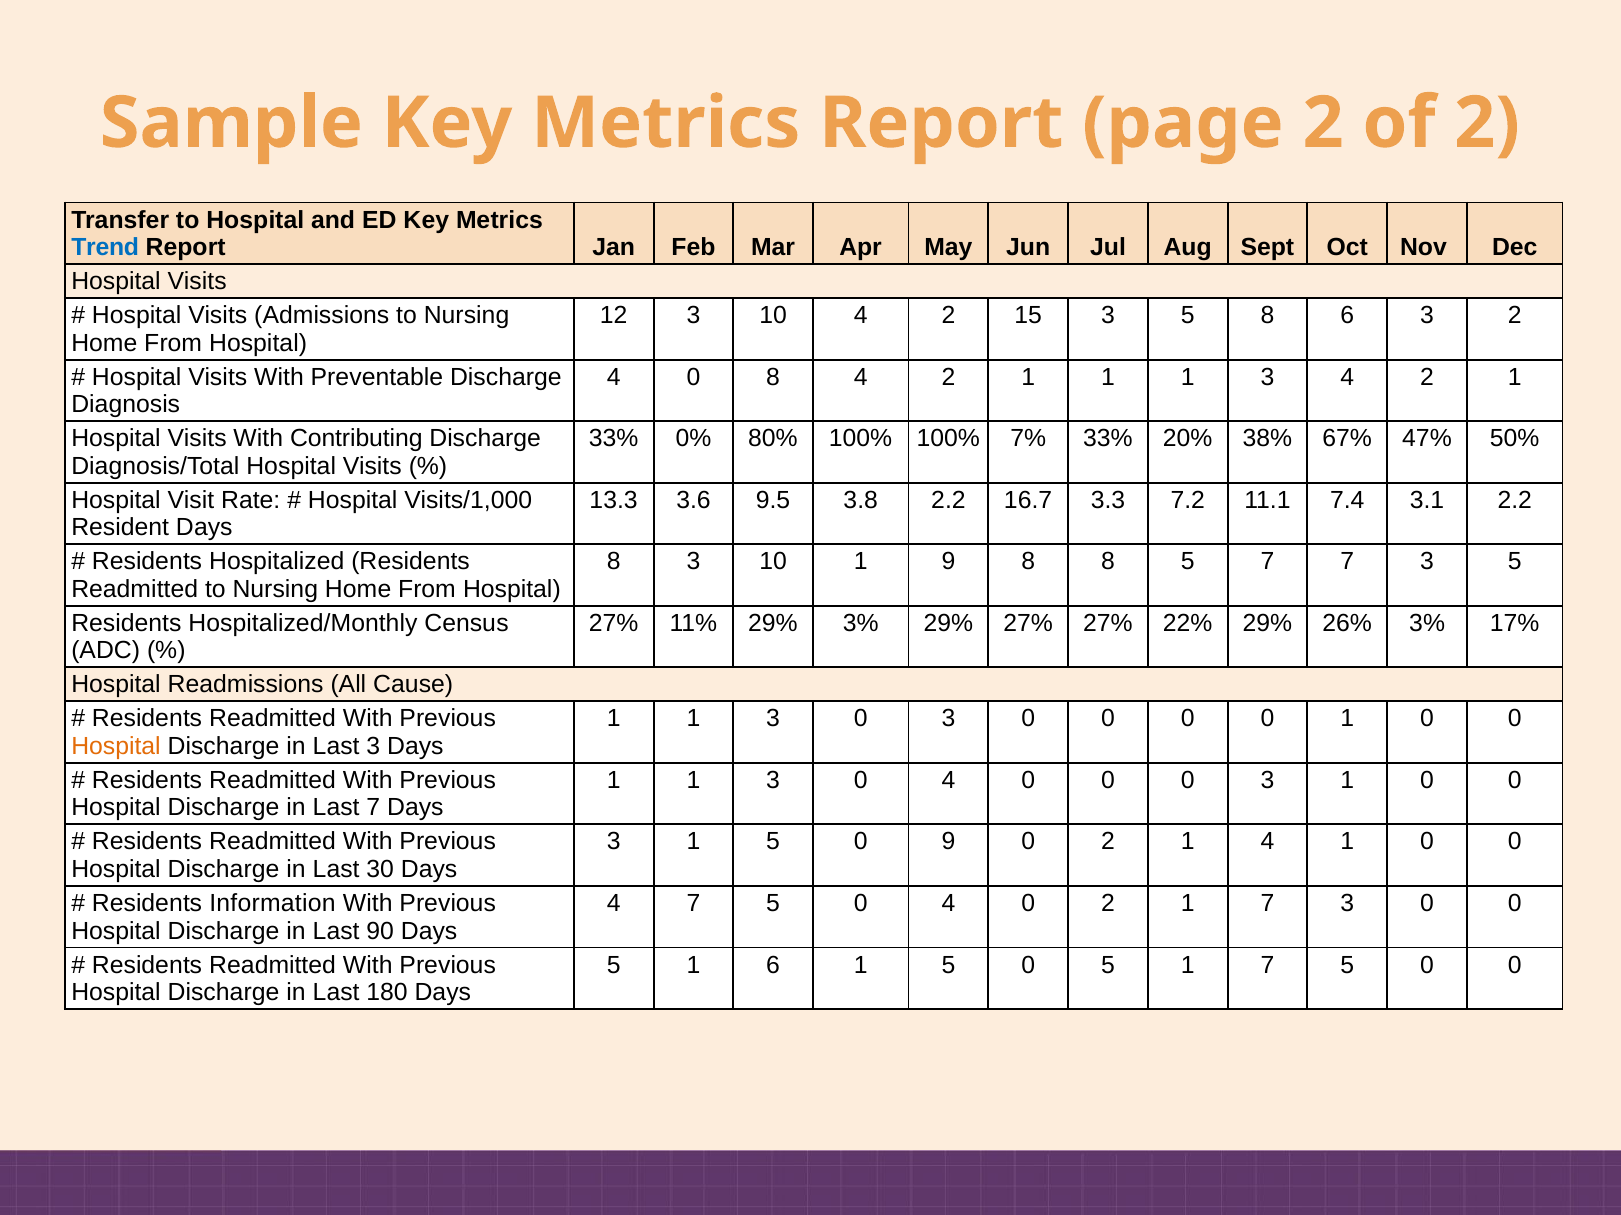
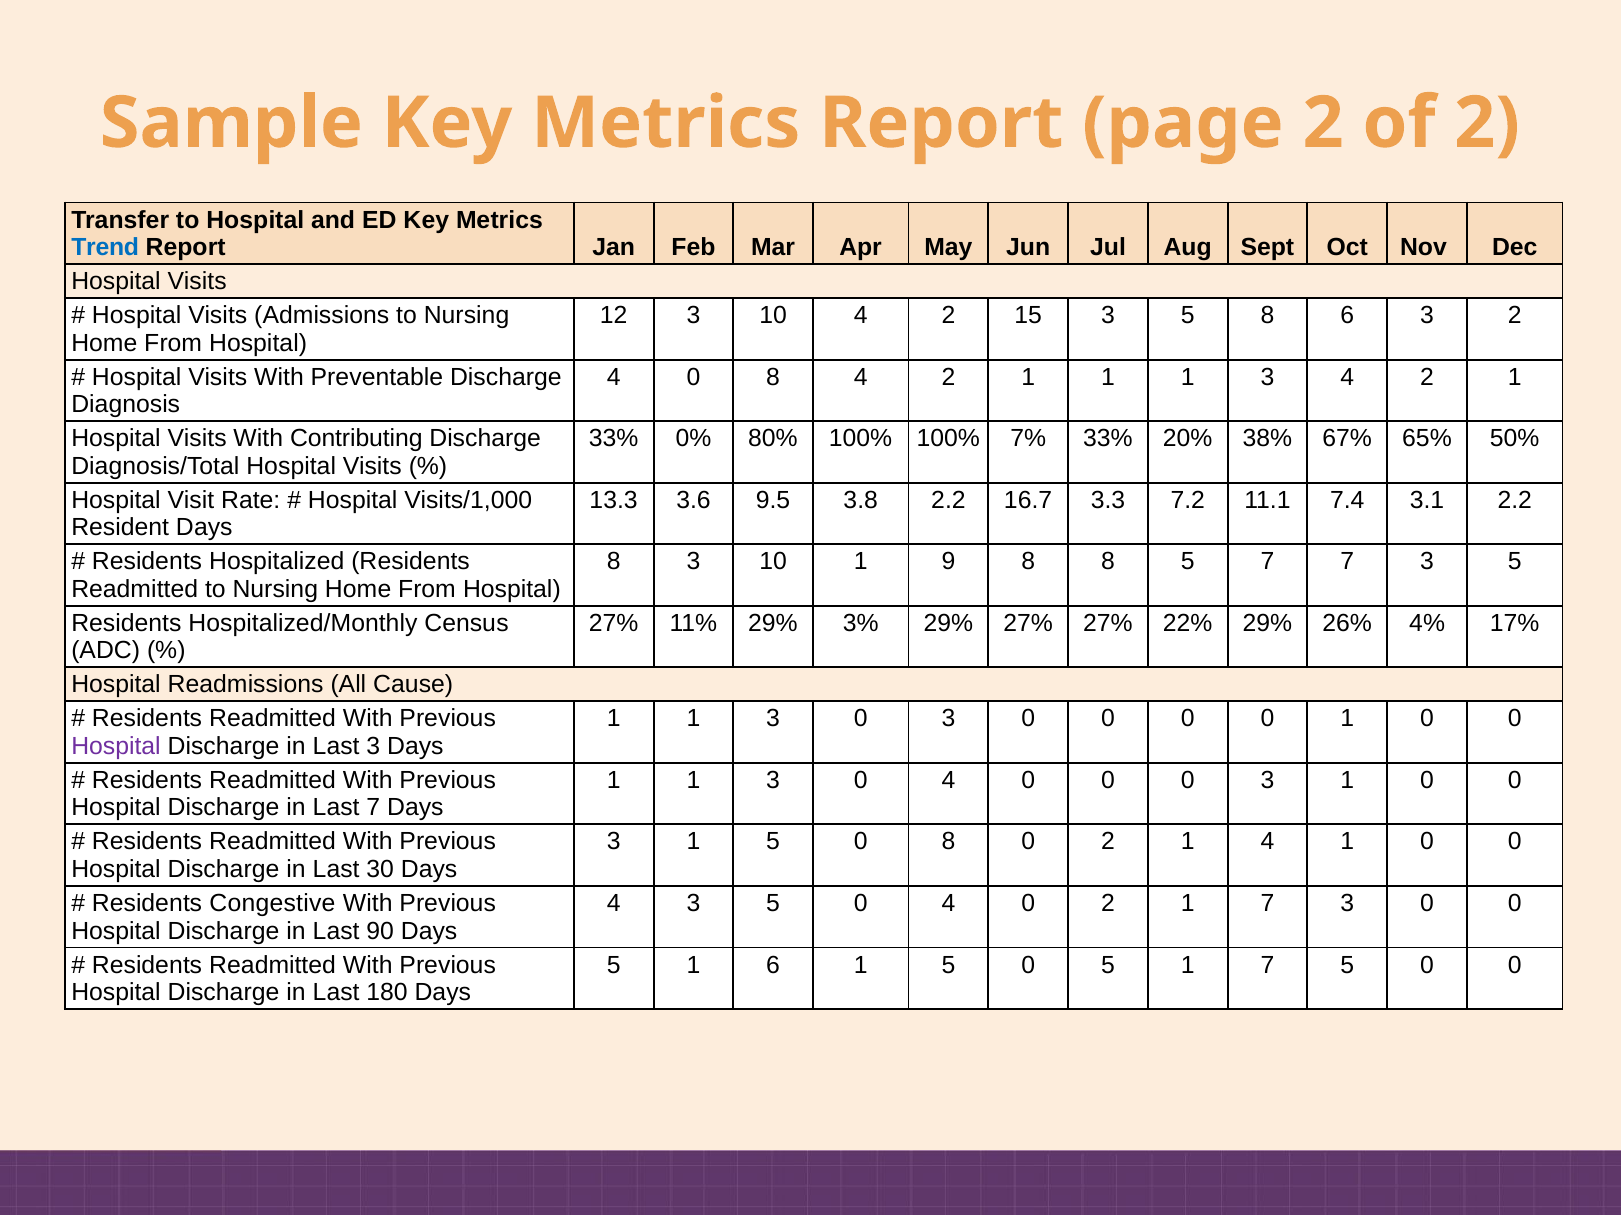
47%: 47% -> 65% (1427, 439)
26% 3%: 3% -> 4% (1427, 624)
Hospital colour: orange -> purple (116, 747)
5 0 9: 9 -> 8 (948, 842)
Information: Information -> Congestive (272, 904)
4 7: 7 -> 3 (693, 904)
